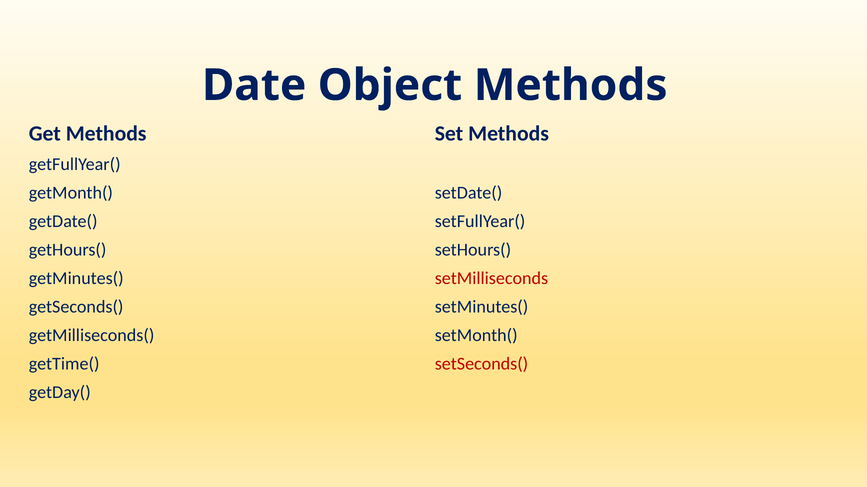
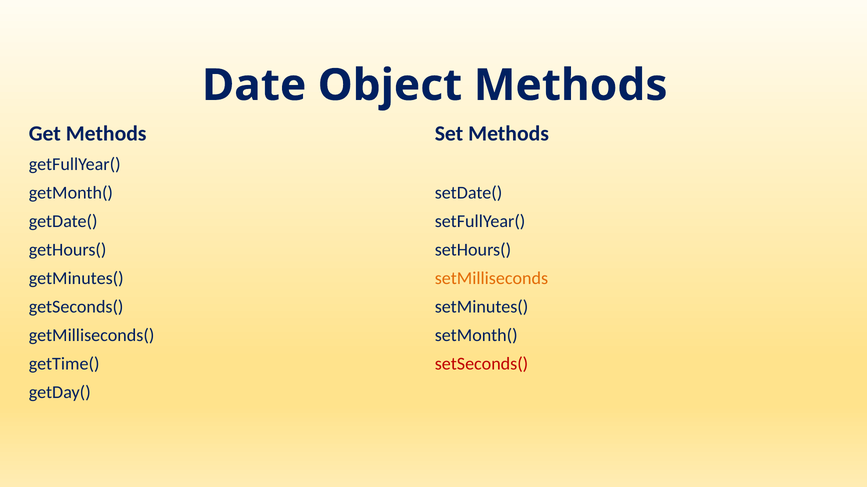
setMilliseconds colour: red -> orange (491, 279)
